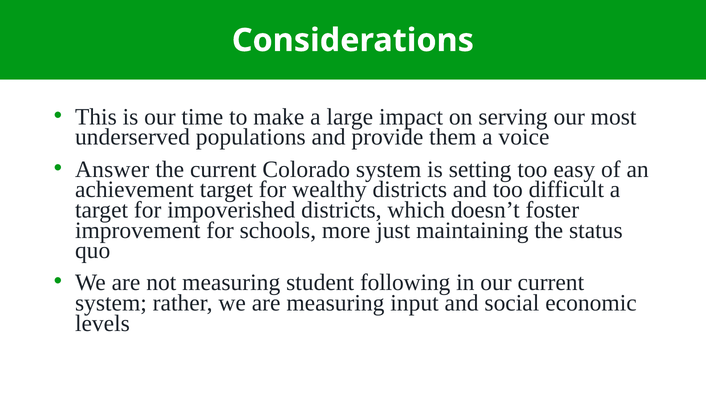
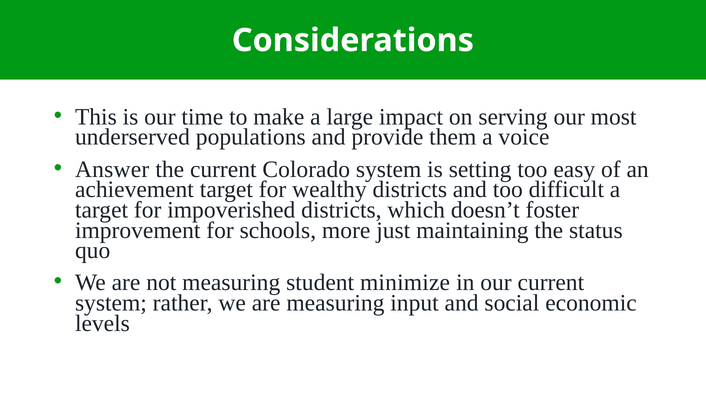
following: following -> minimize (405, 283)
